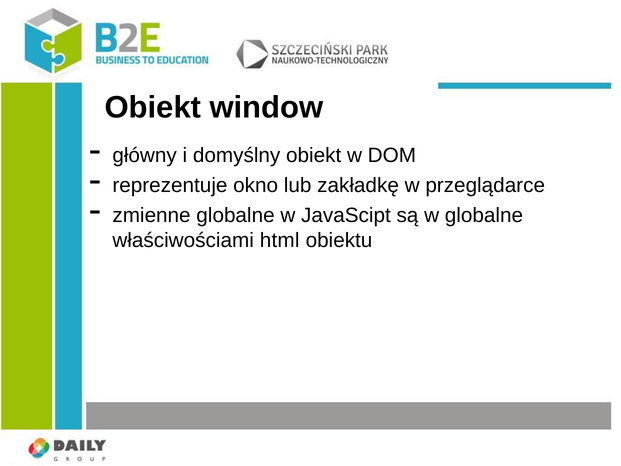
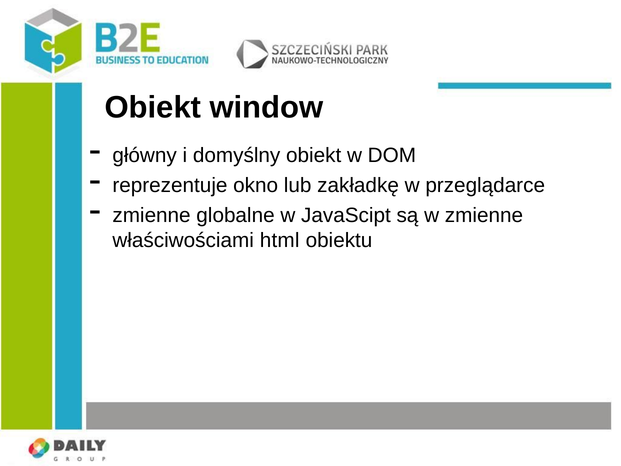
w globalne: globalne -> zmienne (484, 215)
